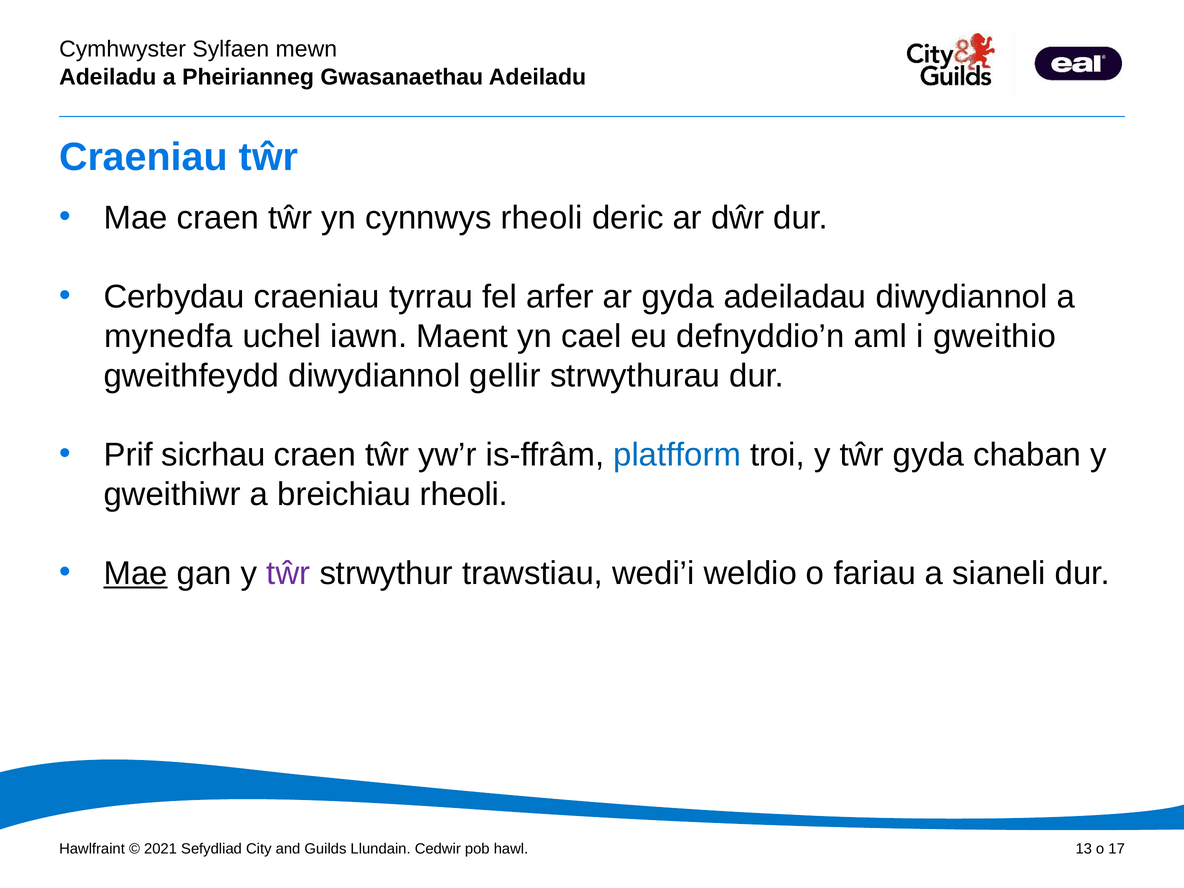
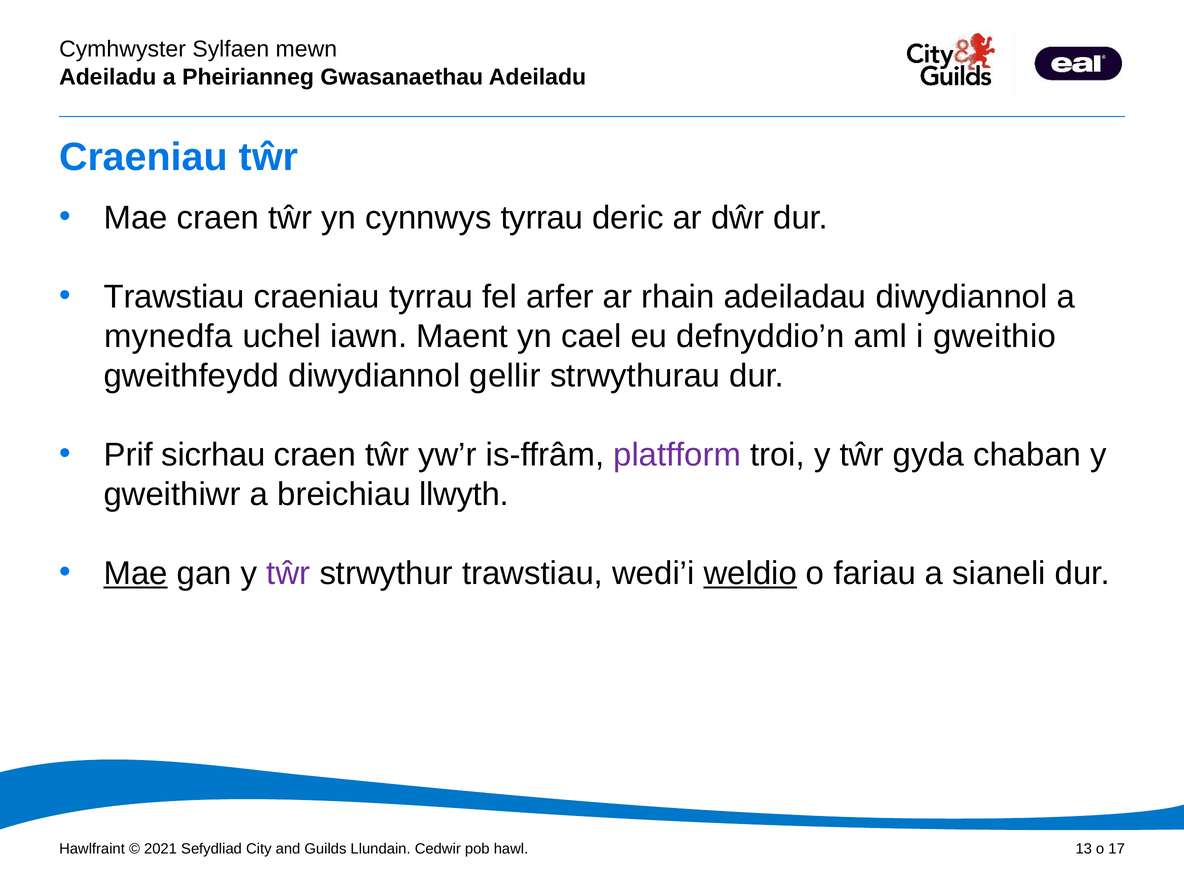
cynnwys rheoli: rheoli -> tyrrau (542, 218)
Cerbydau: Cerbydau -> Trawstiau (174, 297)
ar gyda: gyda -> rhain (678, 297)
platfform colour: blue -> purple (677, 455)
breichiau rheoli: rheoli -> llwyth (464, 494)
weldio underline: none -> present (750, 573)
